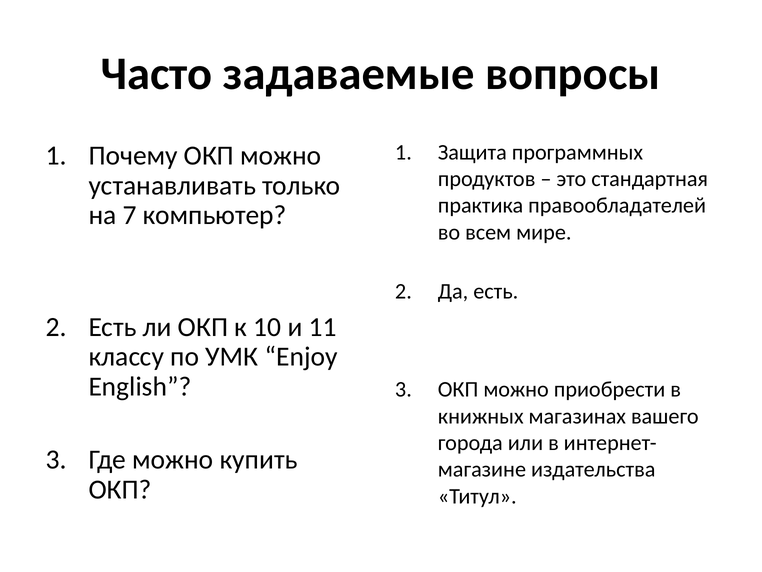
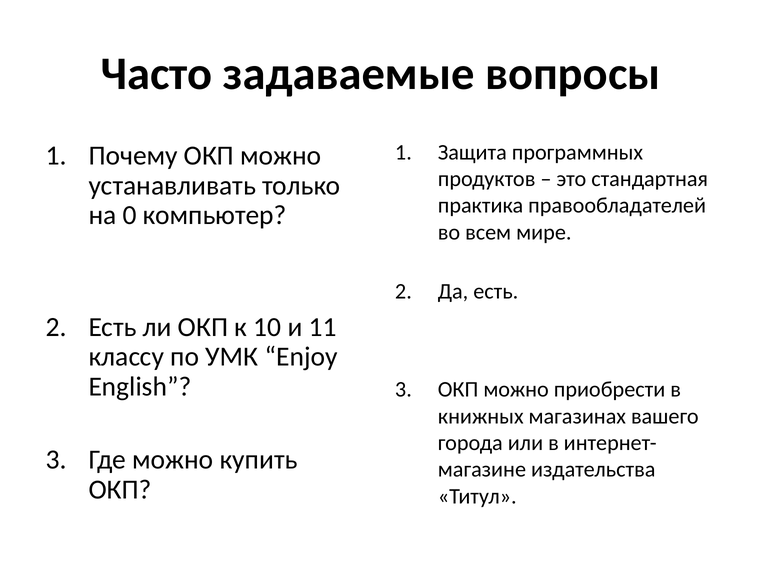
7: 7 -> 0 (130, 215)
